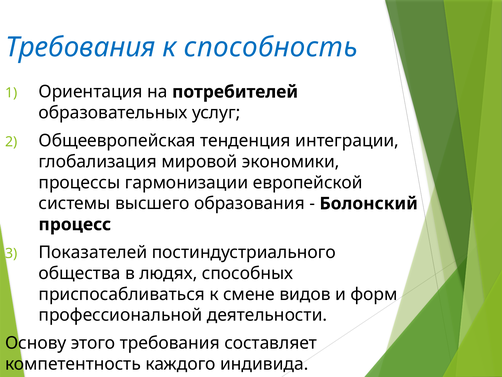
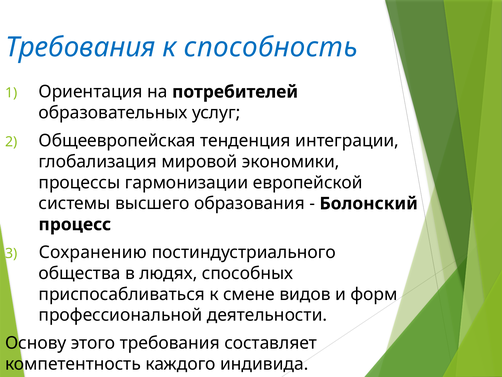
Показателей: Показателей -> Сохранению (93, 252)
